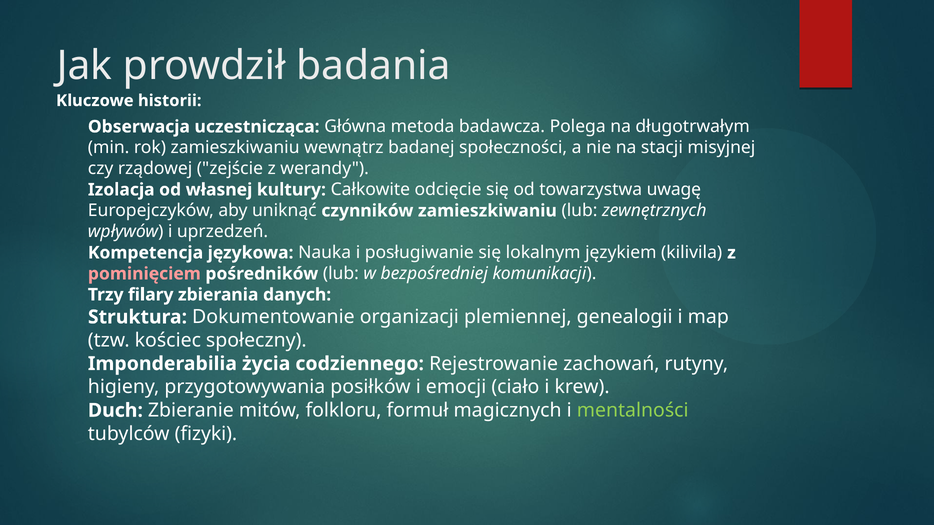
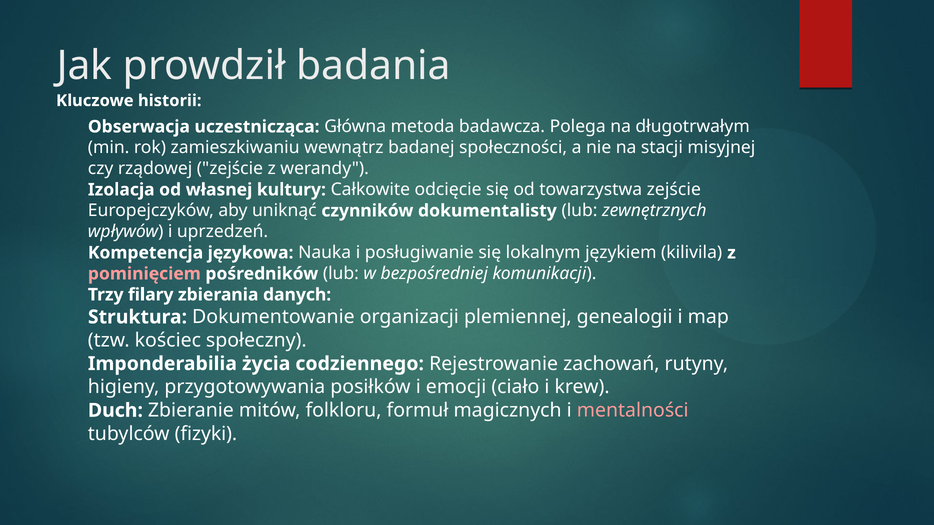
towarzystwa uwagę: uwagę -> zejście (674, 190)
czynników zamieszkiwaniu: zamieszkiwaniu -> dokumentalisty (487, 211)
mentalności colour: light green -> pink (633, 411)
